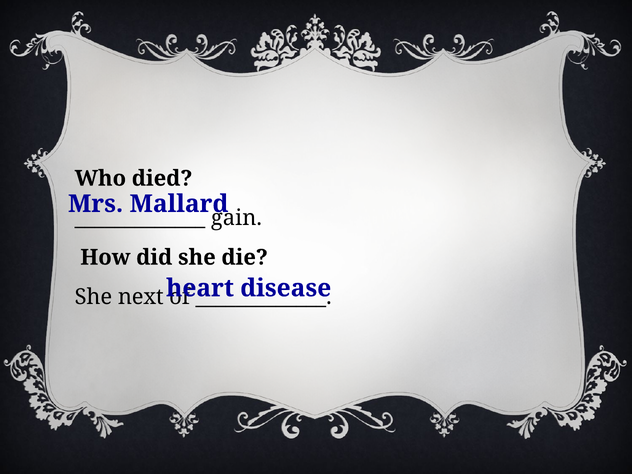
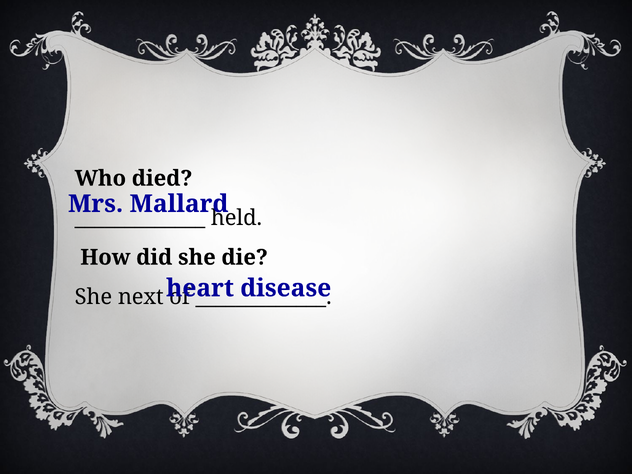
gain: gain -> held (237, 218)
